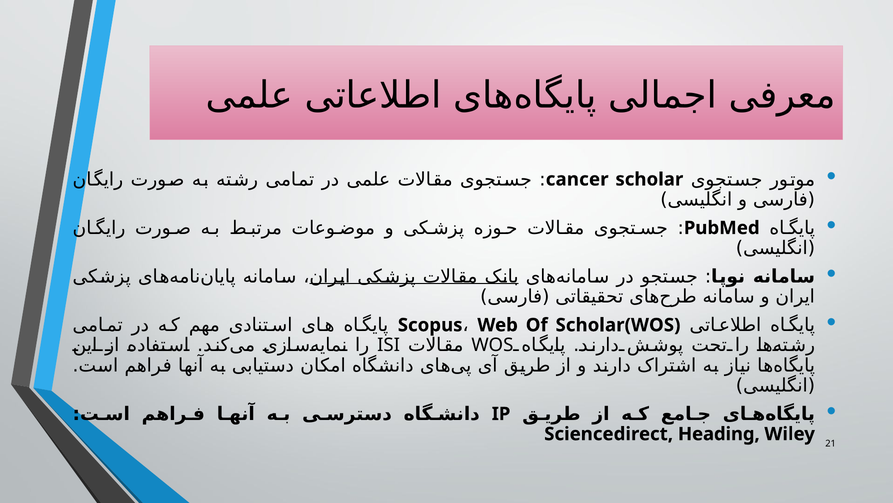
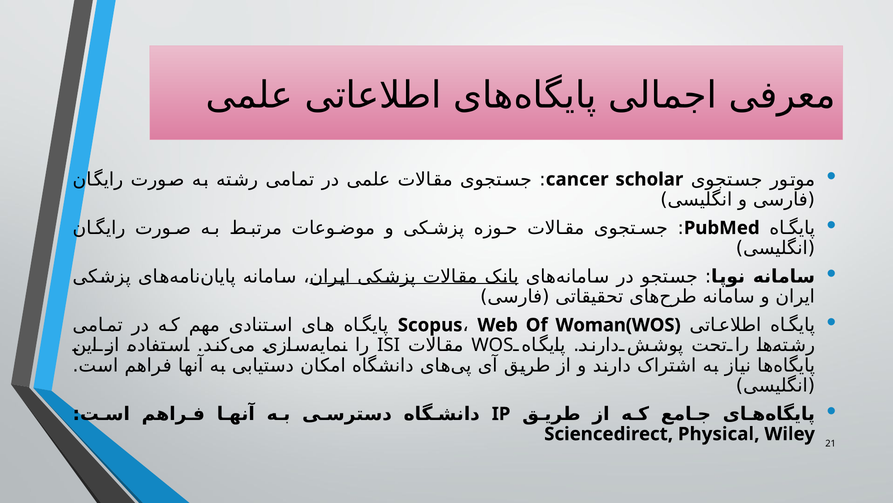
Scholar(WOS: Scholar(WOS -> Woman(WOS (618, 325)
Heading: Heading -> Physical (719, 433)
